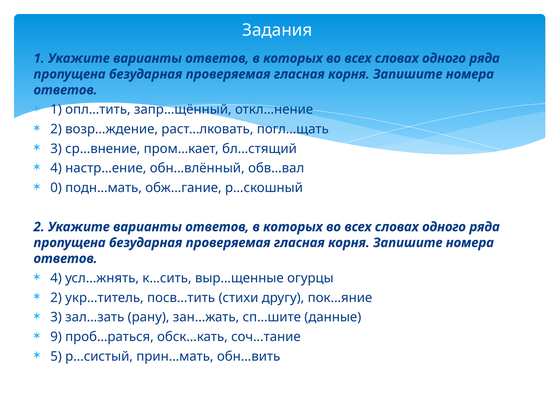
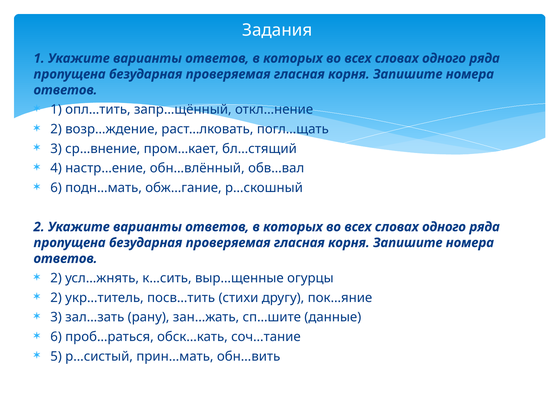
0: 0 -> 6 (56, 188)
4: 4 -> 2 (56, 278)
9: 9 -> 6 (56, 337)
